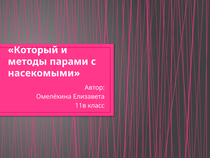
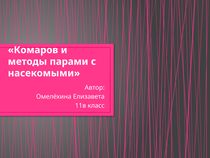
Который: Который -> Комаров (33, 50)
